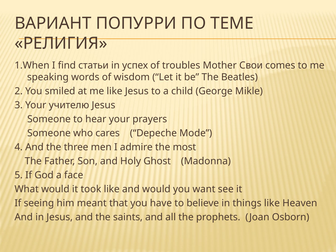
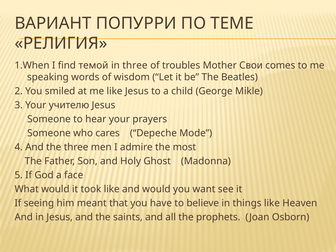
статьи: статьи -> темой (93, 65)
in успех: успех -> three (135, 65)
